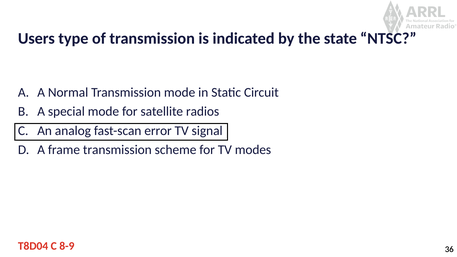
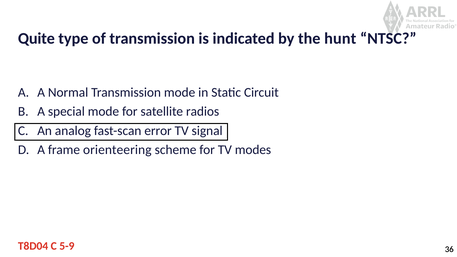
Users: Users -> Quite (36, 38)
state: state -> hunt (340, 38)
frame transmission: transmission -> orienteering (117, 150)
8-9: 8-9 -> 5-9 (67, 246)
